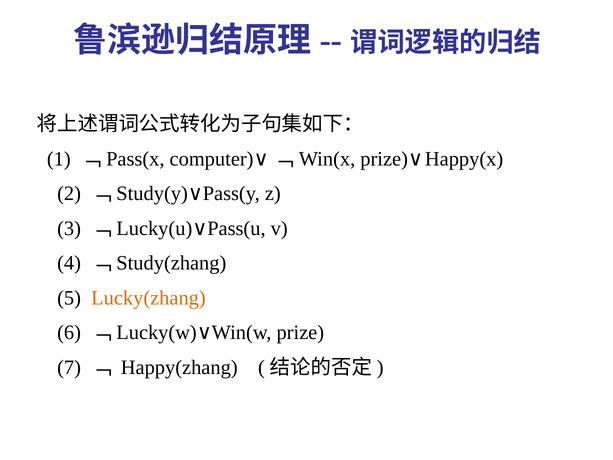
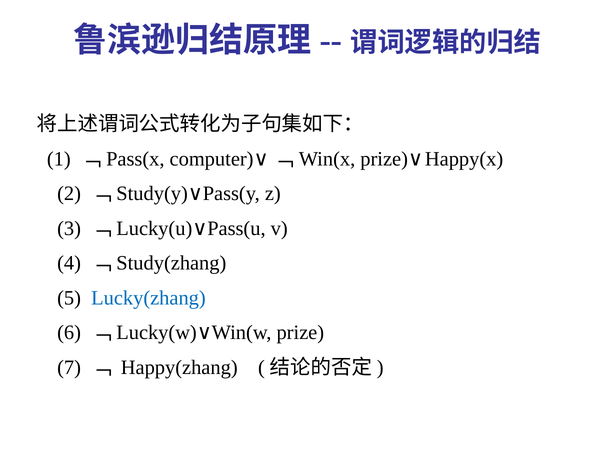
Lucky(zhang colour: orange -> blue (148, 298)
